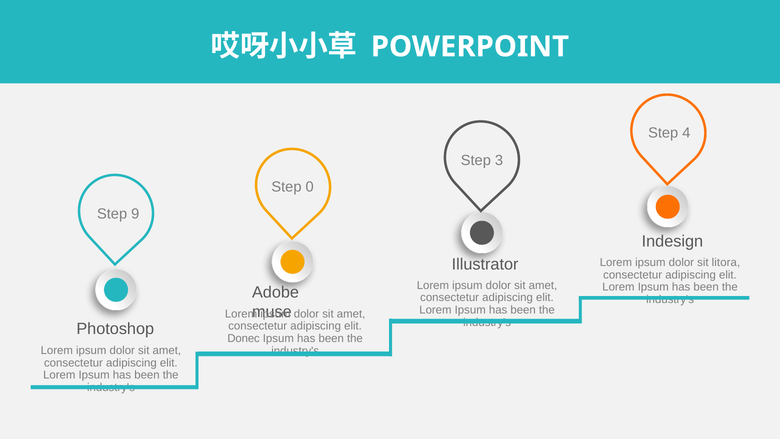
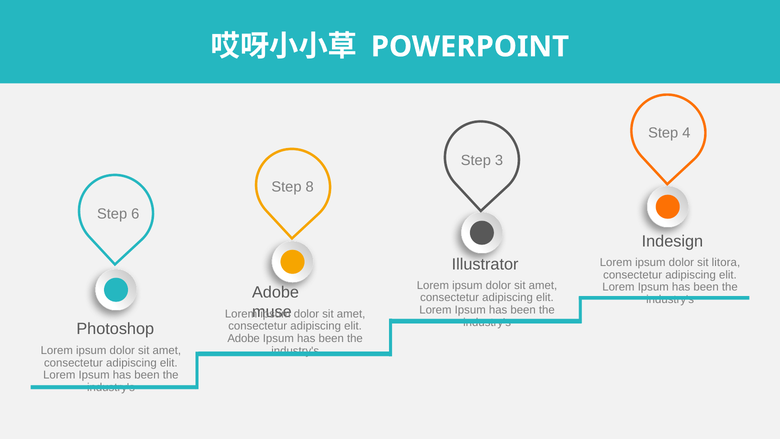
0: 0 -> 8 (310, 187)
9: 9 -> 6 (135, 214)
Donec: Donec -> Adobe (244, 338)
